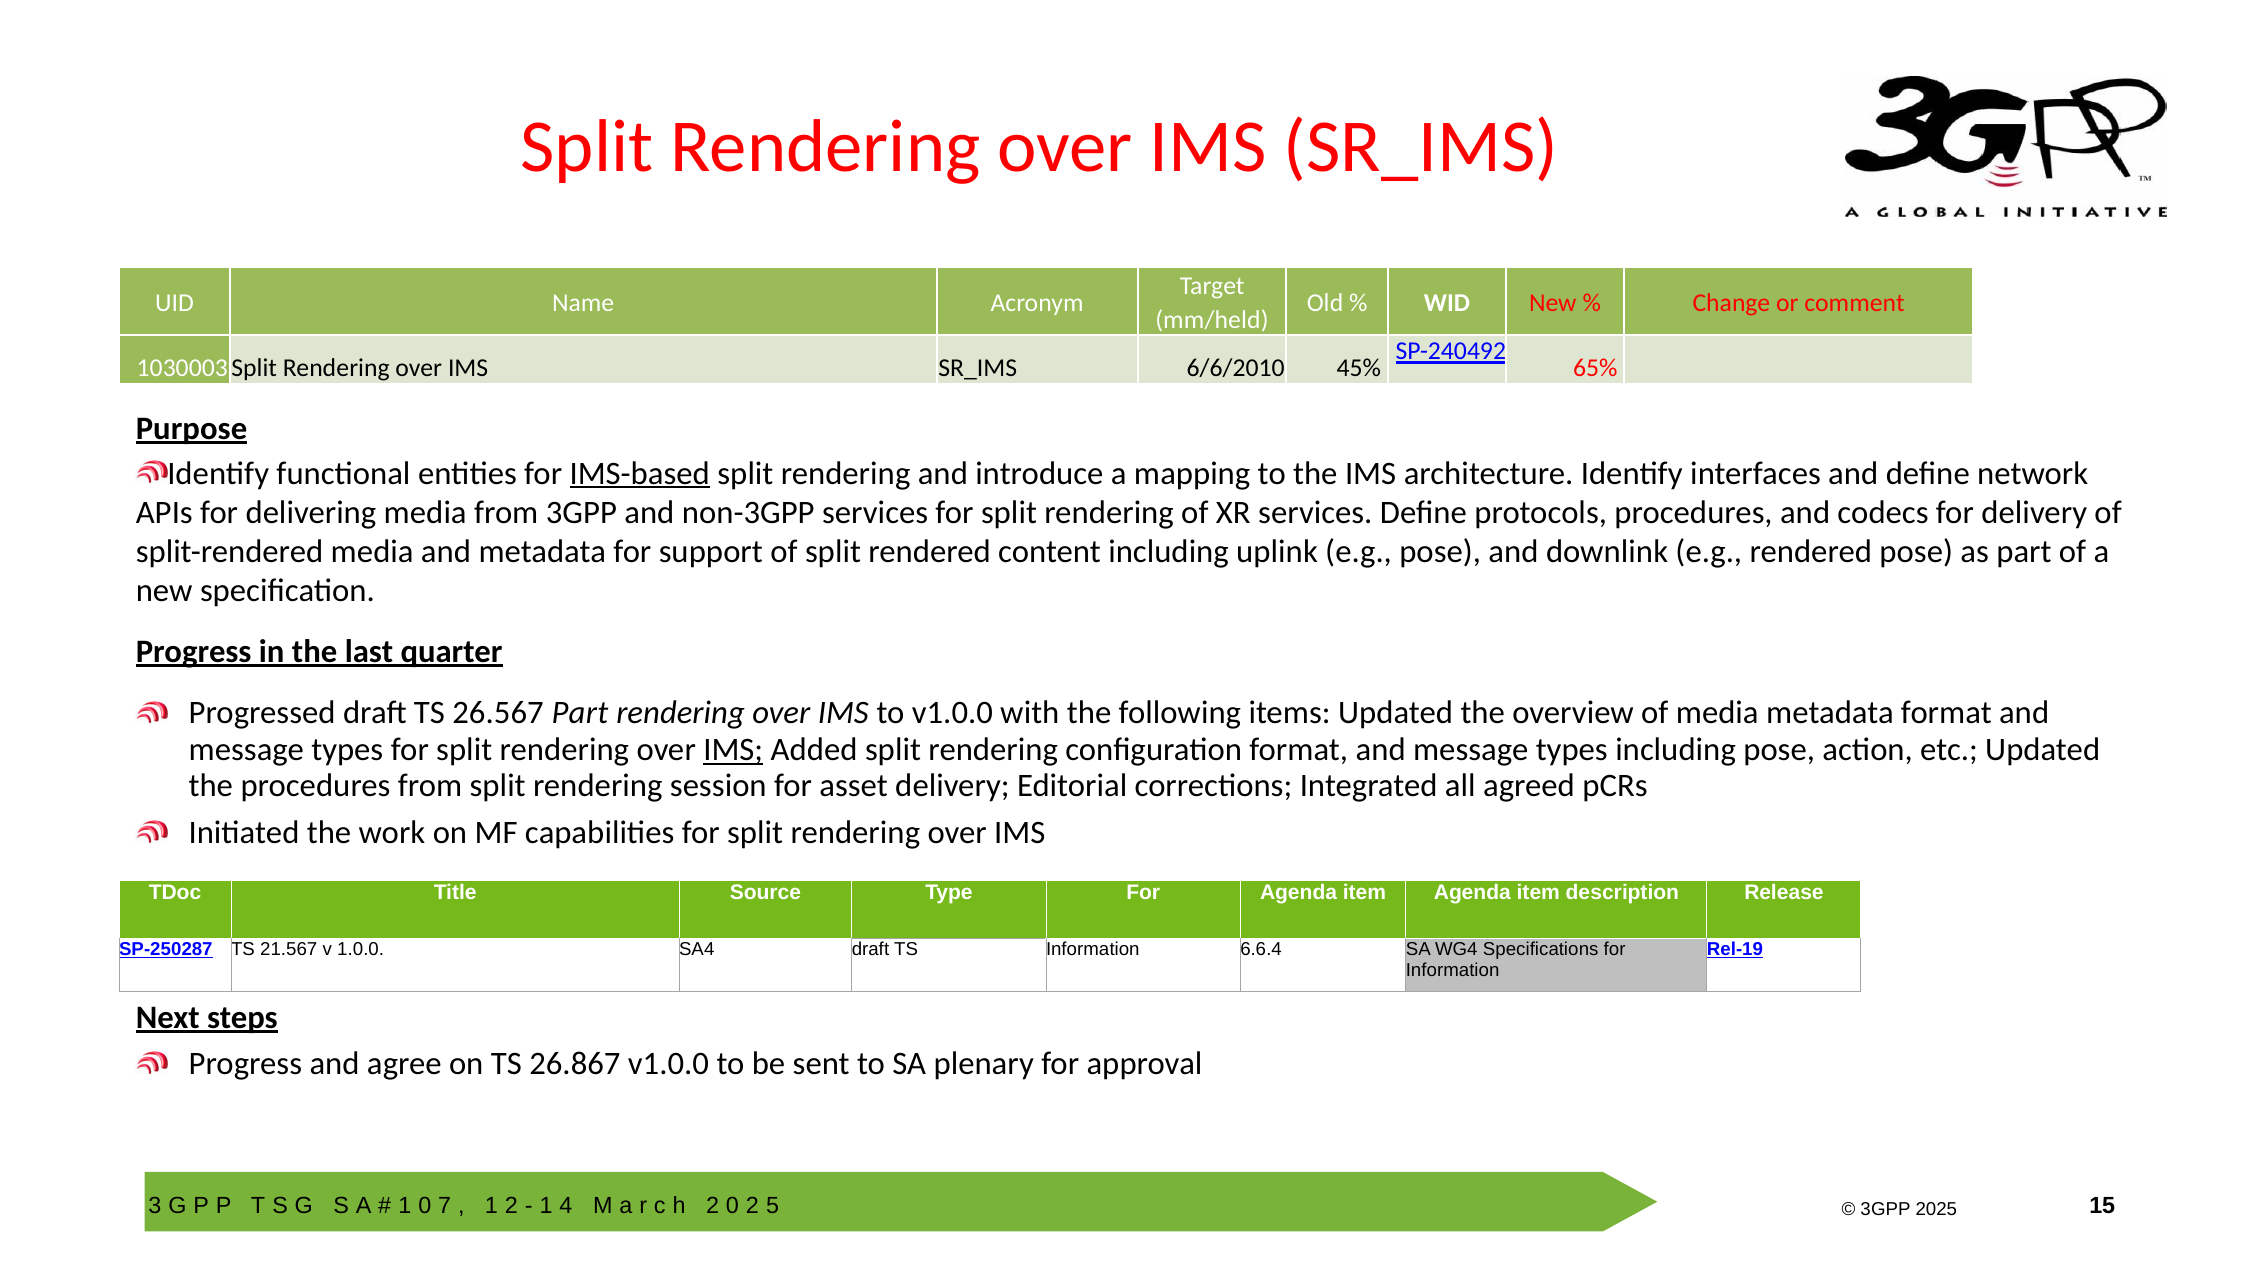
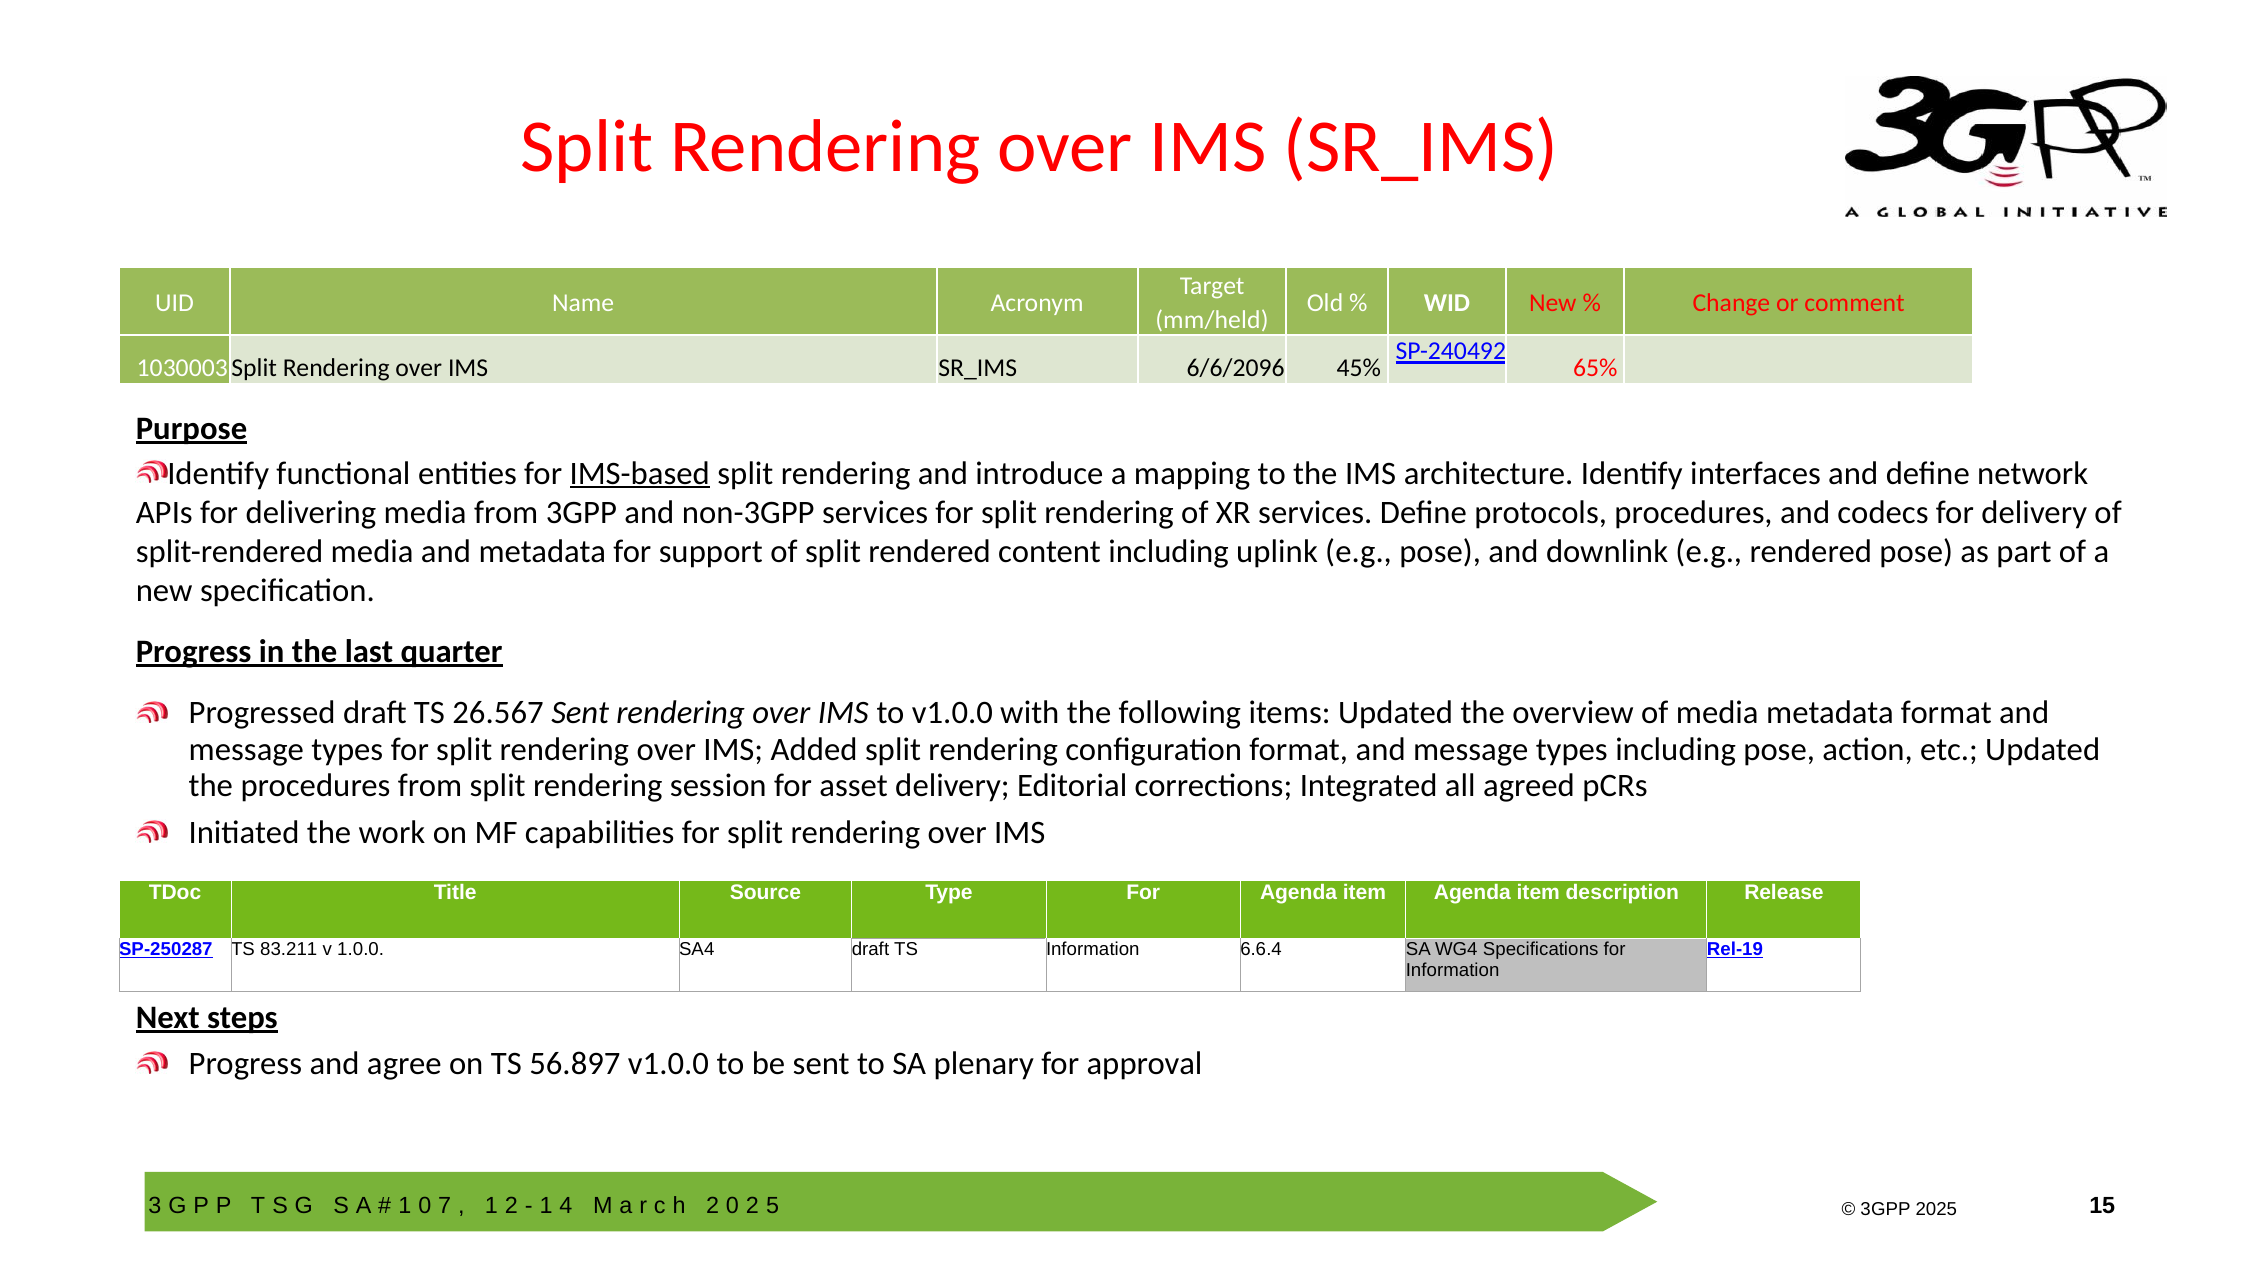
6/6/2010: 6/6/2010 -> 6/6/2096 (1236, 368)
26.567 Part: Part -> Sent (580, 713)
IMS underline: present -> none (733, 750)
21.567: 21.567 -> 83.211 (289, 950)
26.867: 26.867 -> 56.897 (575, 1064)
